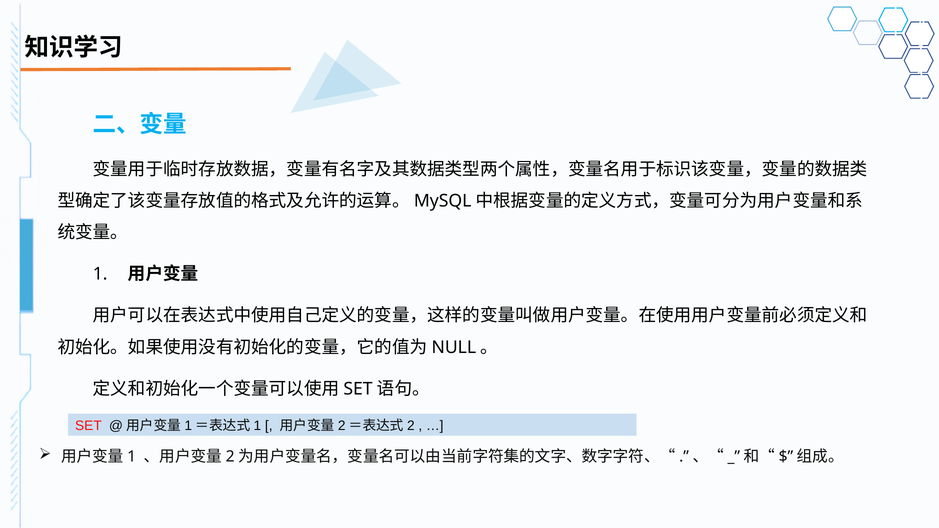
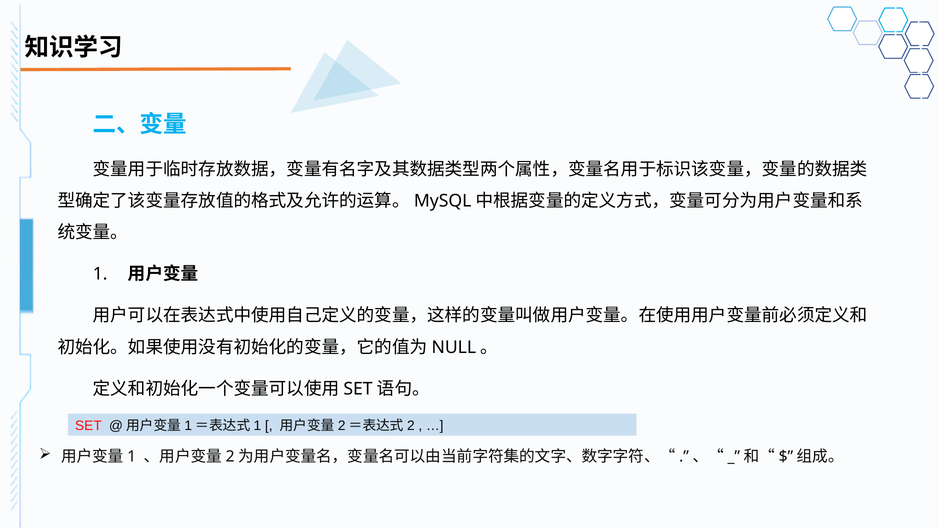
4: 4 -> 5 (921, 24)
